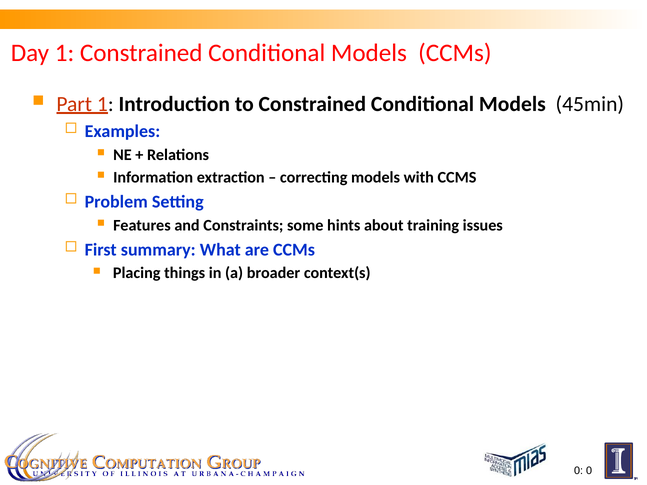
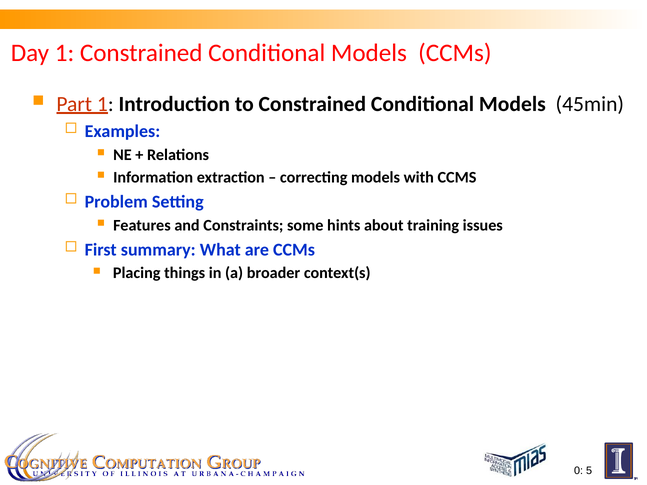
0 0: 0 -> 5 (589, 471)
